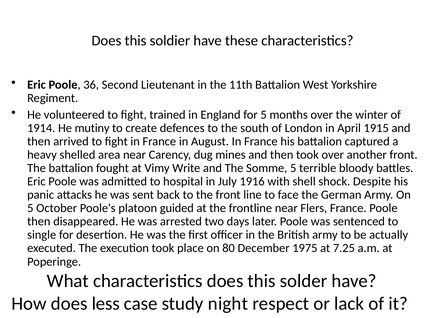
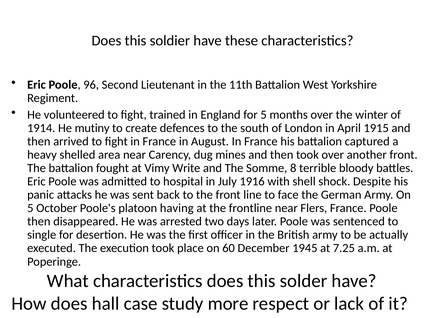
36: 36 -> 96 (91, 85)
Somme 5: 5 -> 8 (293, 168)
guided: guided -> having (177, 208)
80: 80 -> 60 (229, 248)
1975: 1975 -> 1945 (305, 248)
less: less -> hall (106, 304)
night: night -> more (228, 304)
